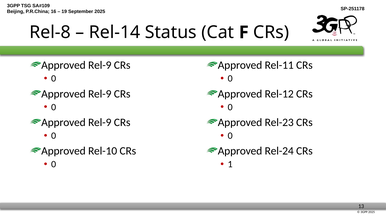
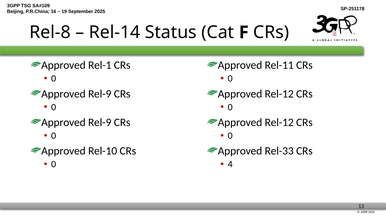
Rel-9: Rel-9 -> Rel-1 (100, 65)
Rel-23: Rel-23 -> Rel-12 (279, 122)
Rel-24: Rel-24 -> Rel-33 (279, 151)
1: 1 -> 4 (230, 164)
